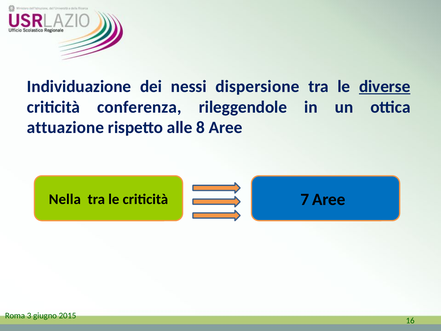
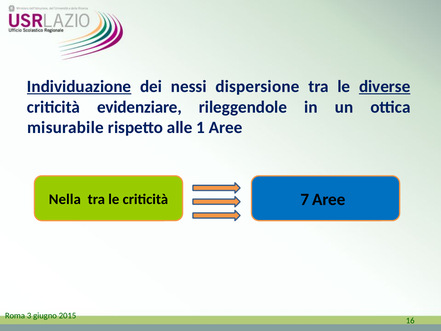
Individuazione underline: none -> present (79, 86)
conferenza: conferenza -> evidenziare (139, 107)
attuazione: attuazione -> misurabile (65, 128)
8: 8 -> 1 (201, 128)
